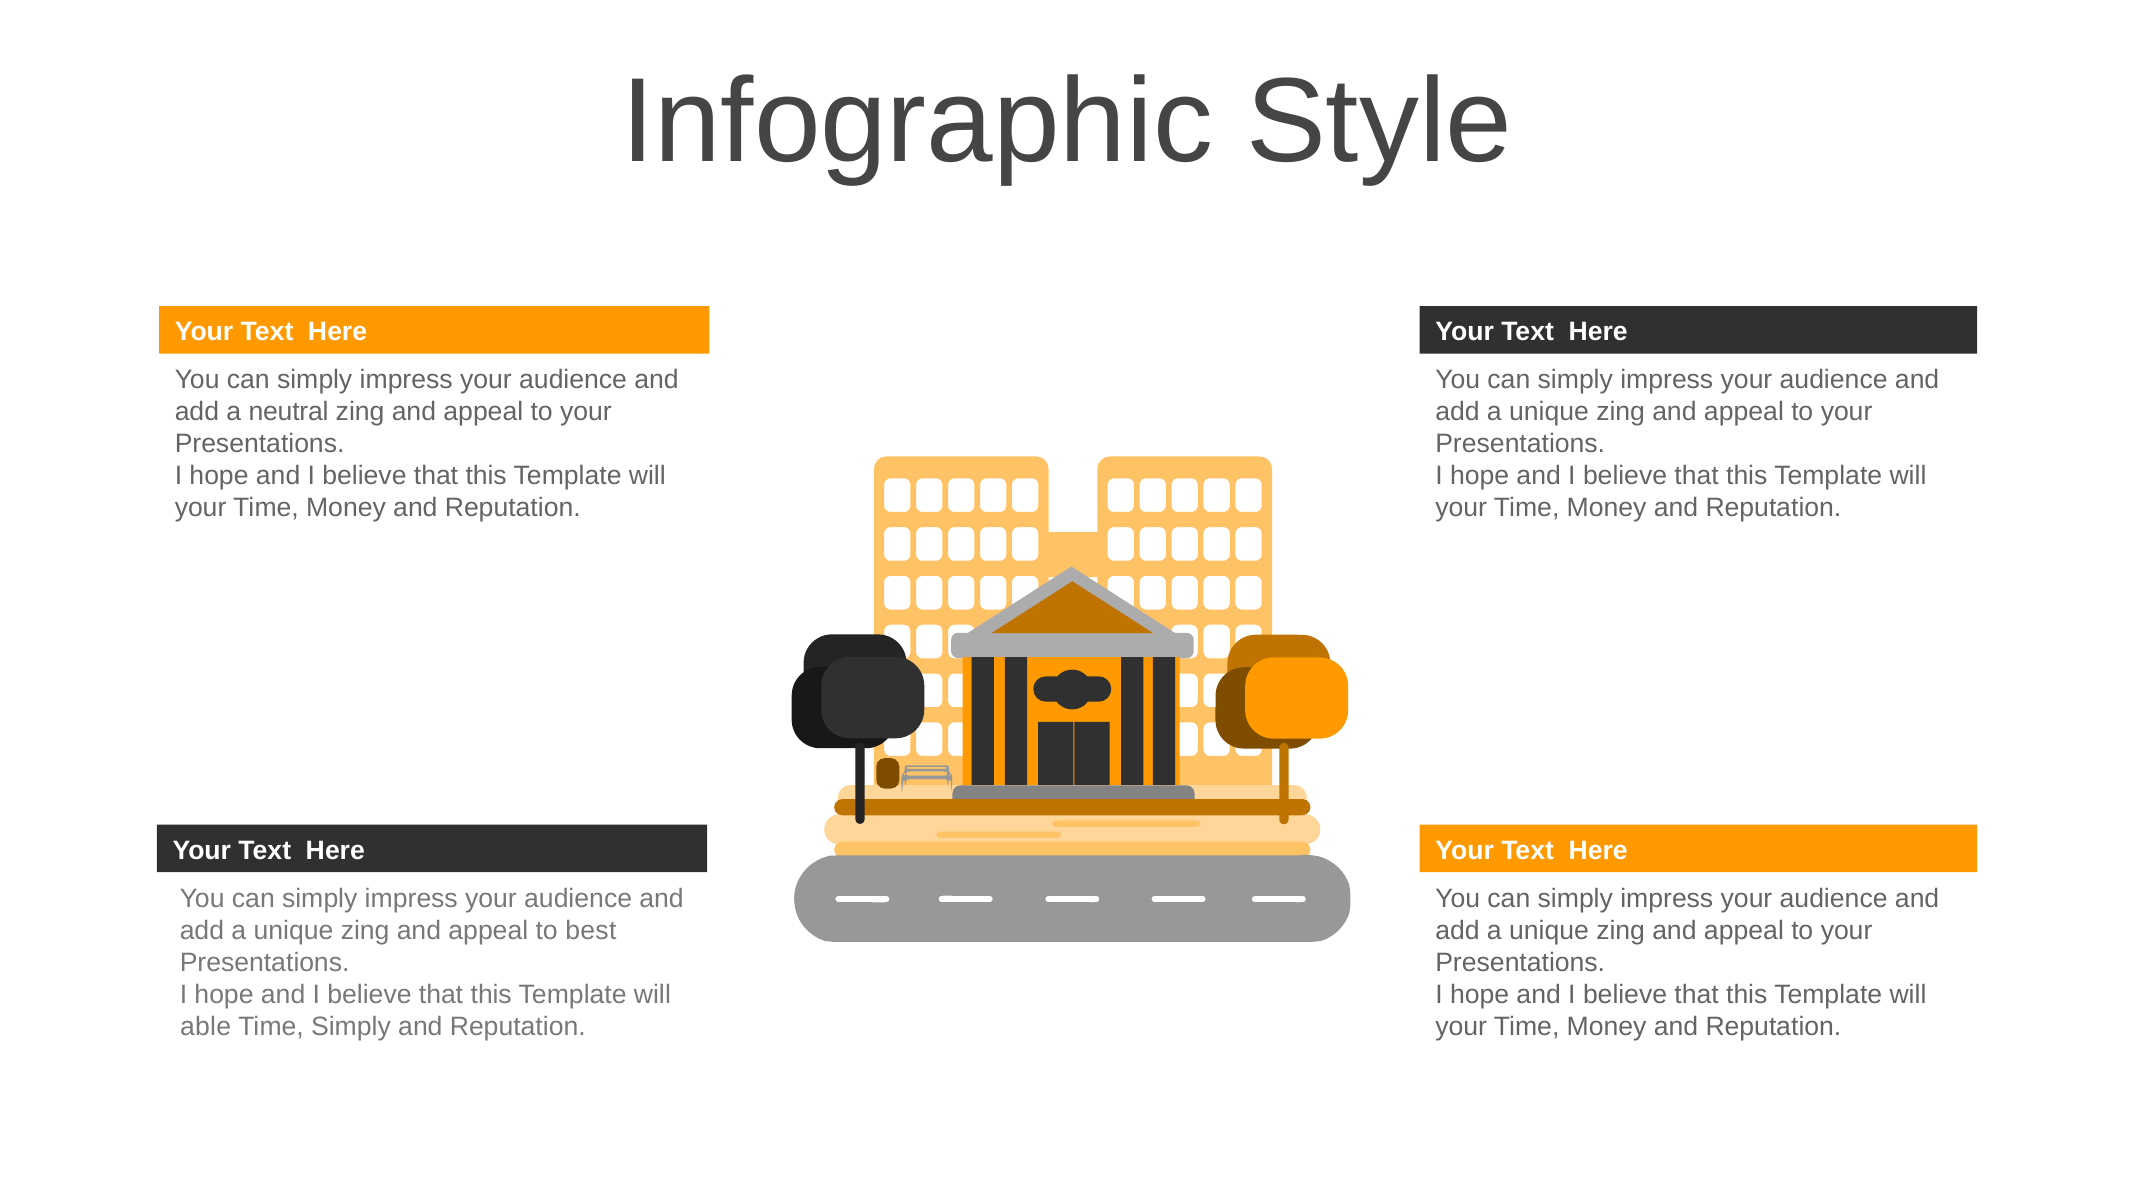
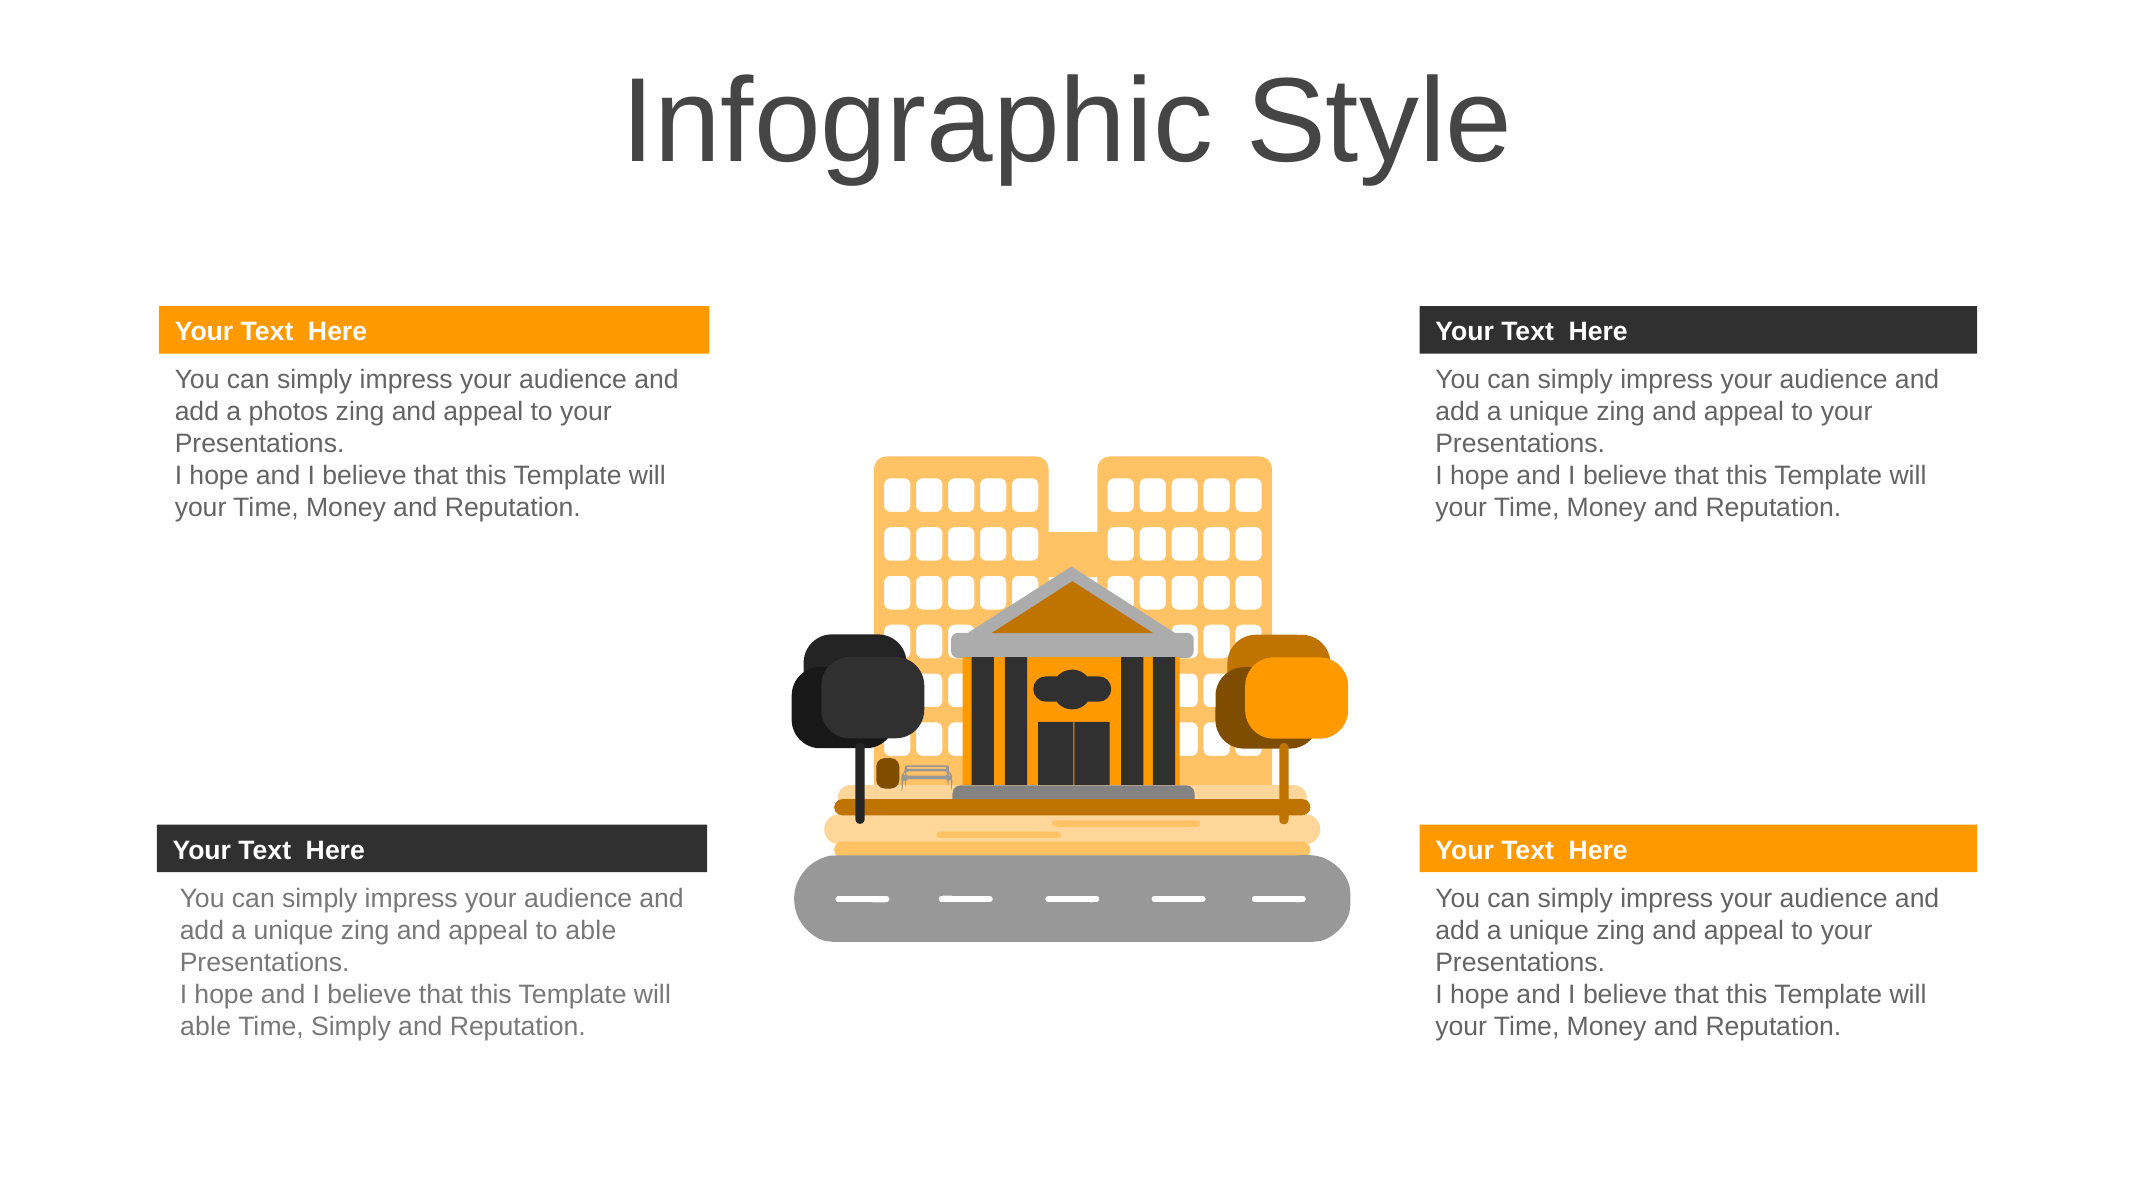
neutral: neutral -> photos (288, 412)
to best: best -> able (591, 931)
